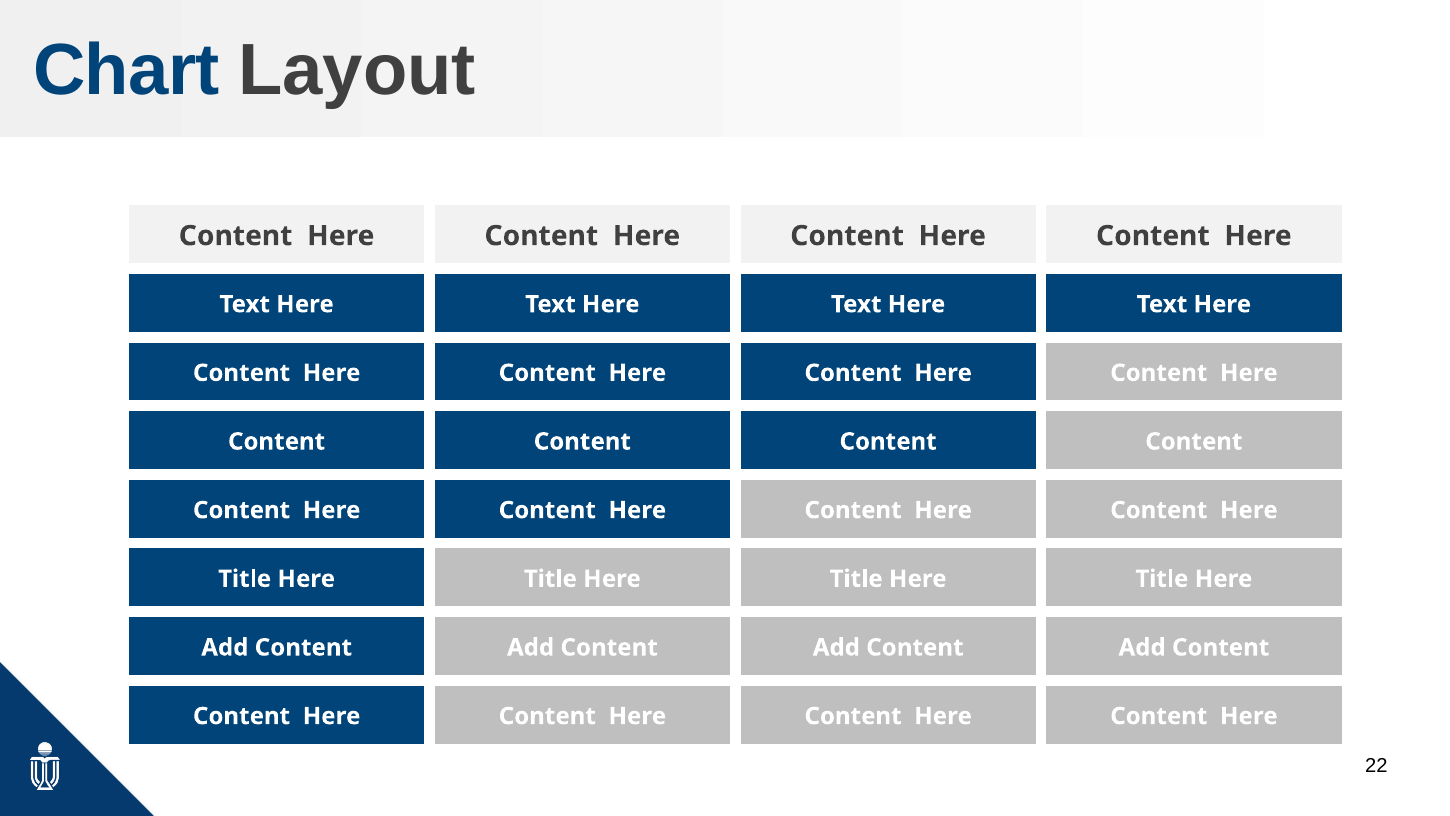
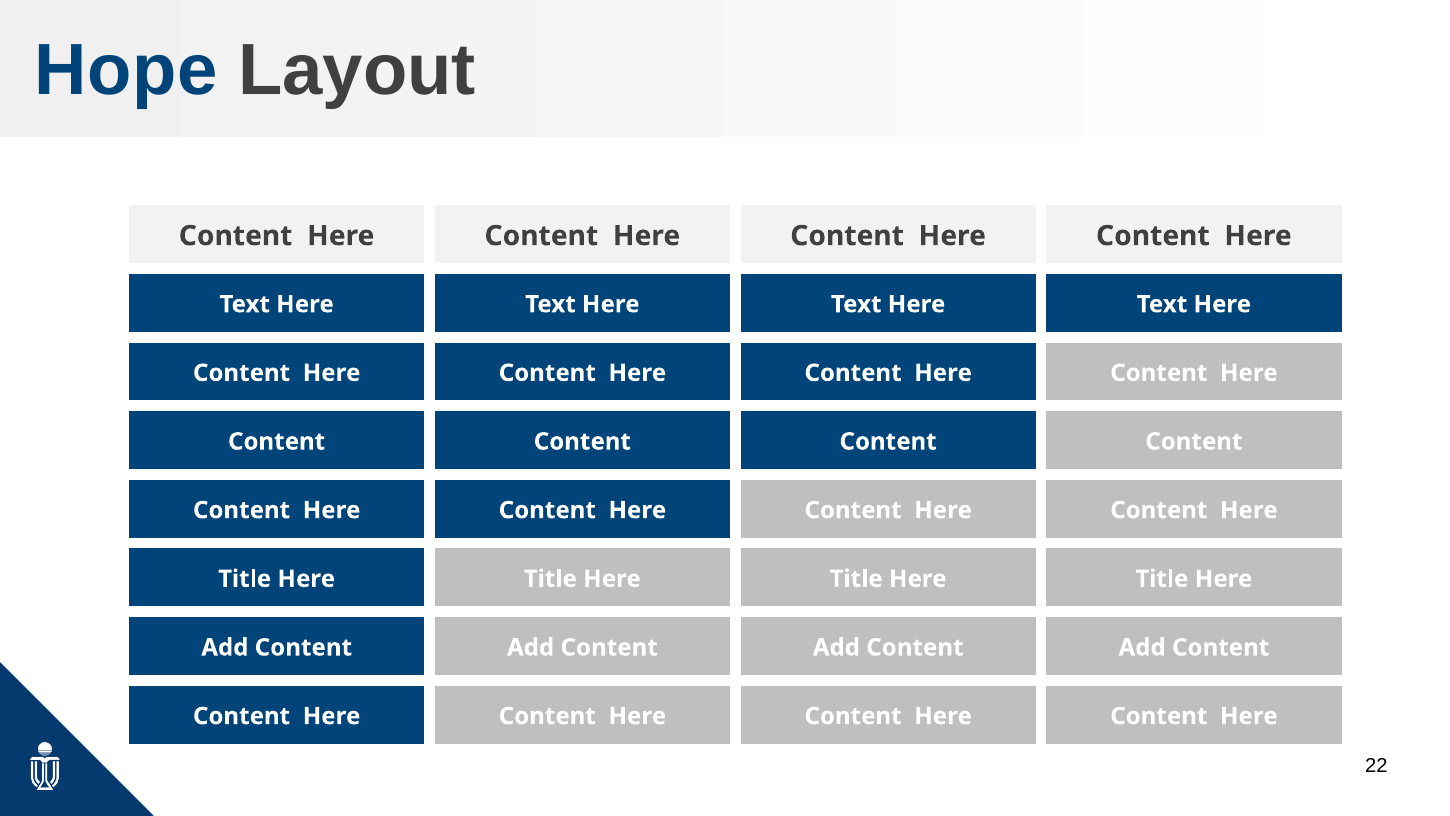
Chart: Chart -> Hope (126, 71)
